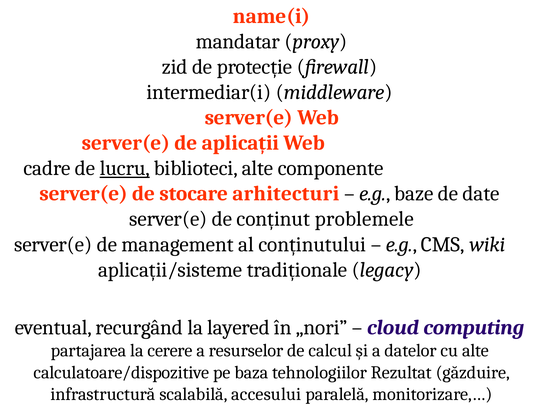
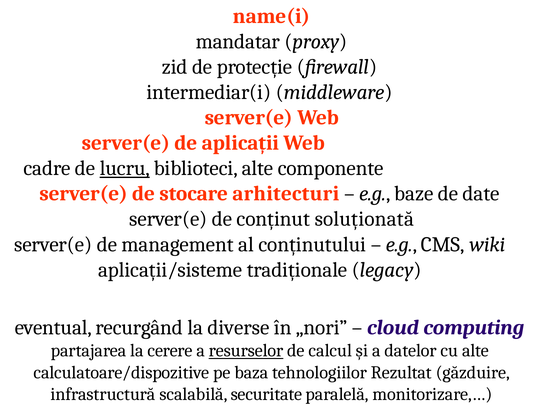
problemele: problemele -> soluționată (364, 219)
layered: layered -> diverse (238, 328)
resurselor underline: none -> present (246, 351)
accesului: accesului -> securitate (266, 394)
